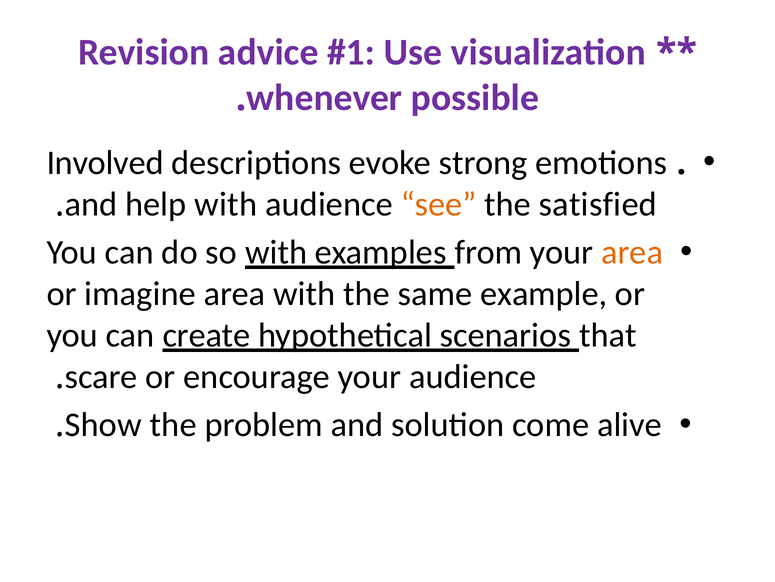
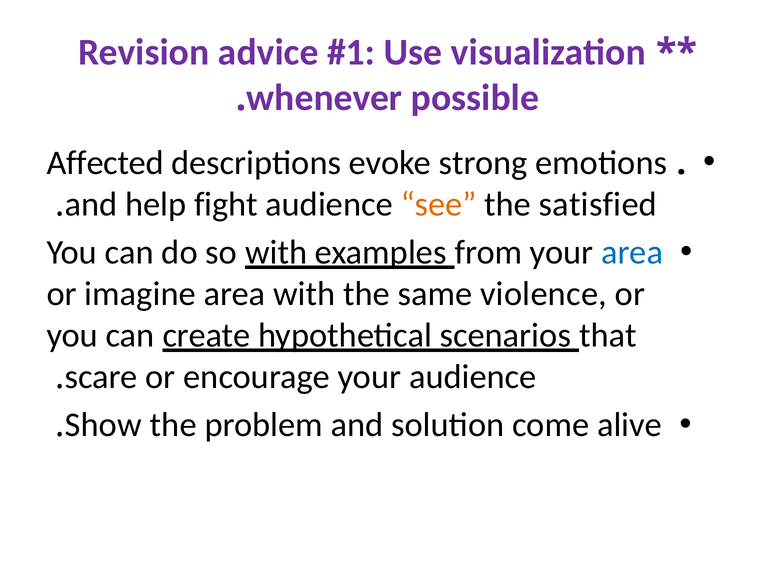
Involved: Involved -> Affected (105, 163)
help with: with -> fight (226, 204)
area colour: orange -> blue (632, 252)
example: example -> violence (544, 294)
